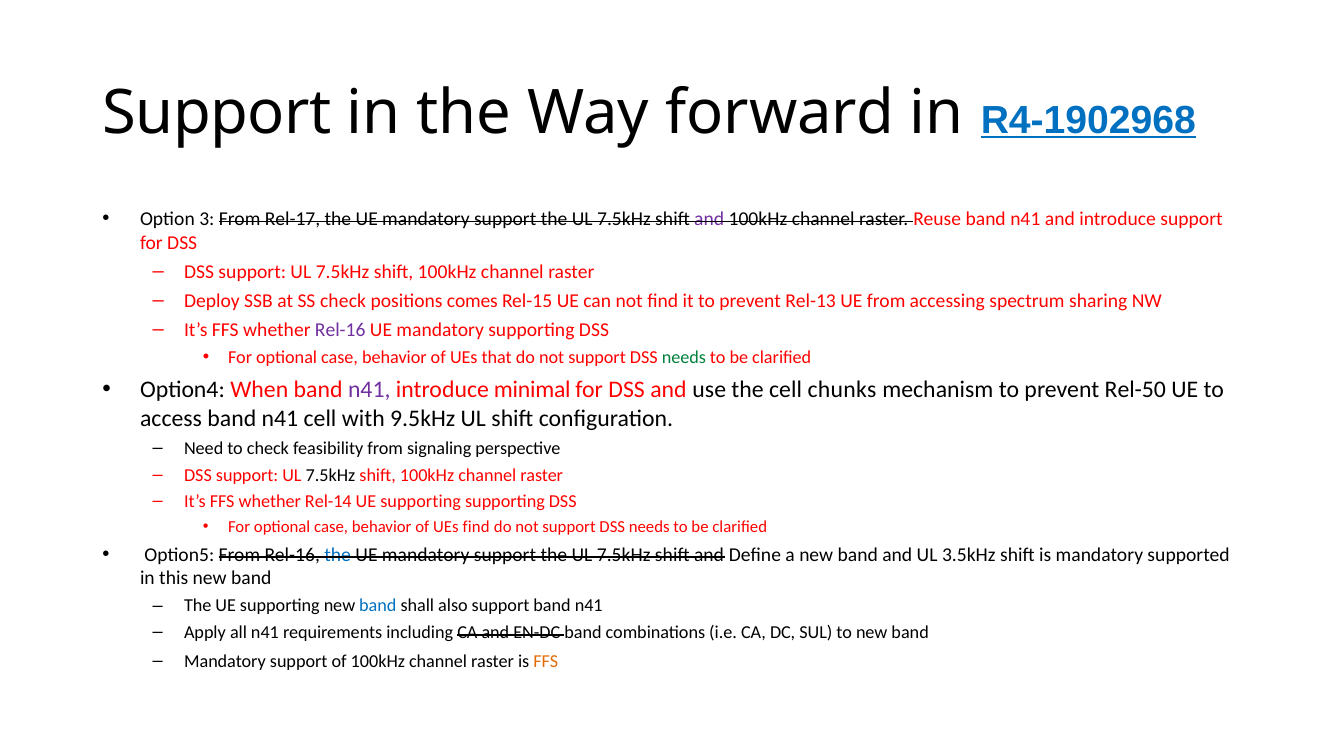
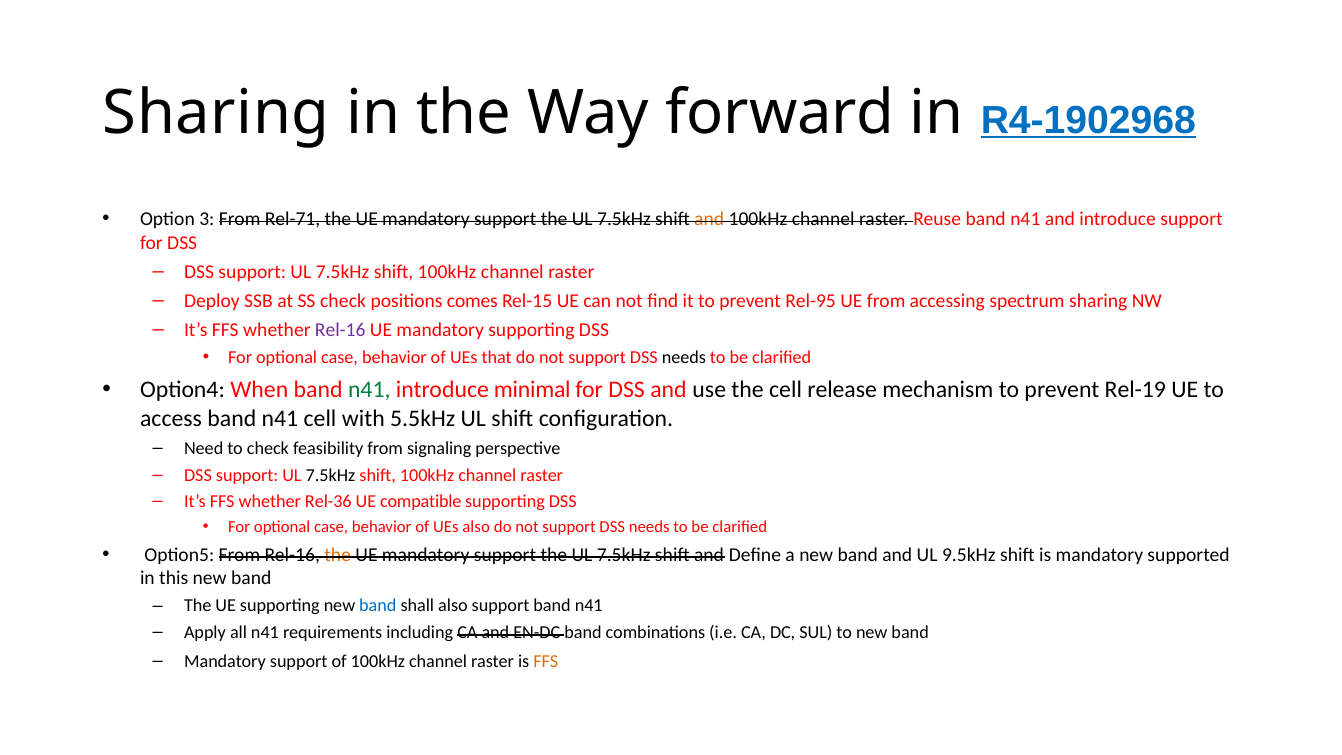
Support: Support -> Sharing (216, 113)
Rel-17: Rel-17 -> Rel-71 (293, 219)
and colour: purple -> orange (709, 219)
Rel-13: Rel-13 -> Rel-95 (811, 301)
needs colour: green -> black (684, 357)
n41 colour: purple -> green (369, 390)
chunks: chunks -> release (842, 390)
Rel-50: Rel-50 -> Rel-19 (1135, 390)
9.5kHz: 9.5kHz -> 5.5kHz (423, 418)
Rel-14: Rel-14 -> Rel-36 (328, 502)
supporting: supporting -> compatible (421, 502)
UEs find: find -> also (476, 527)
the colour: blue -> orange (338, 555)
3.5kHz: 3.5kHz -> 9.5kHz (969, 555)
